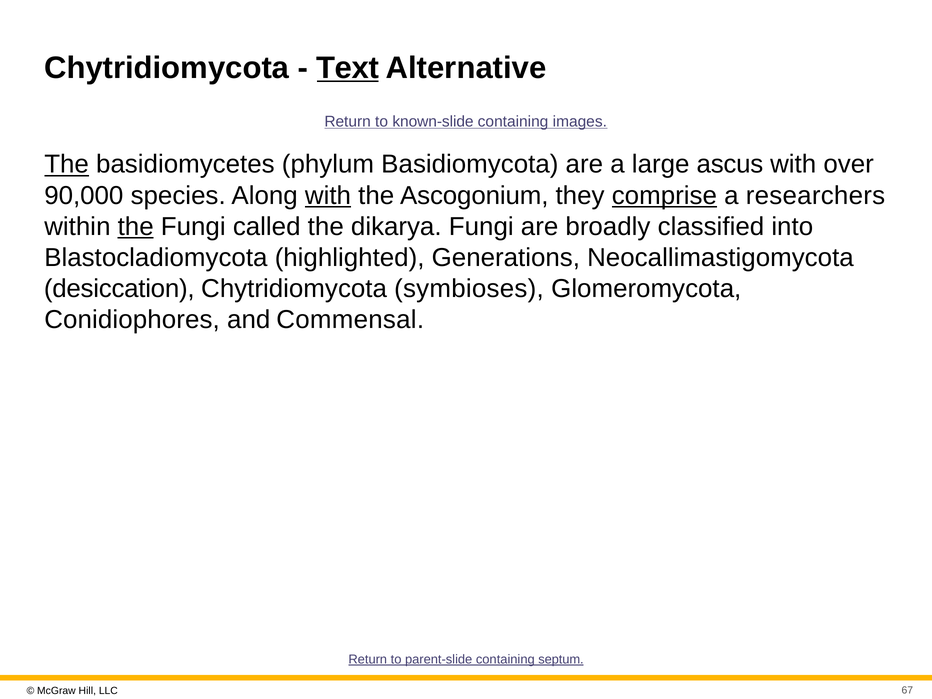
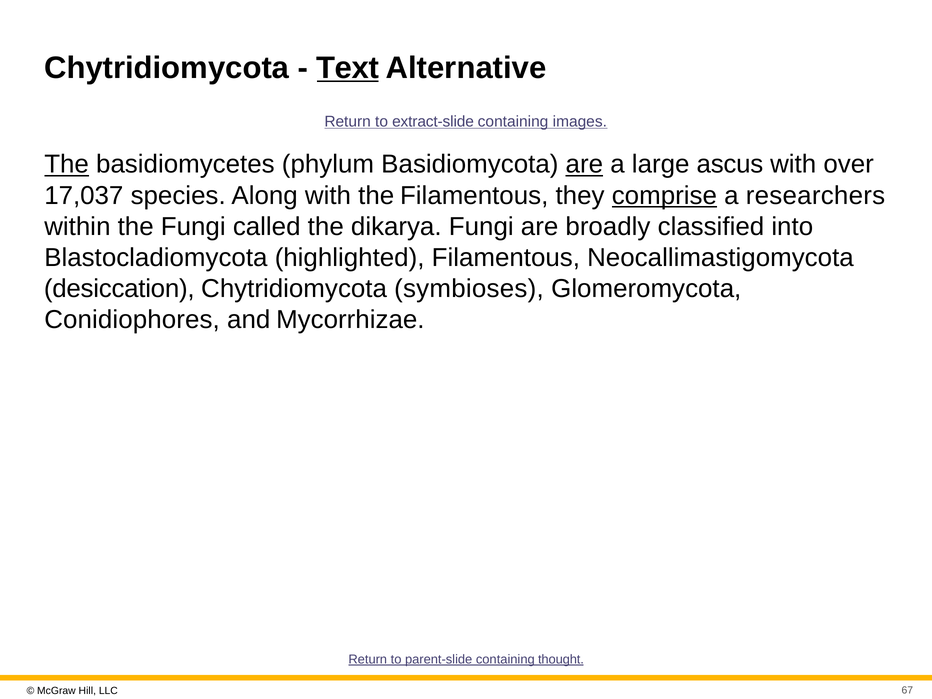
known-slide: known-slide -> extract-slide (433, 121)
are underline: none -> present (584, 164)
90,000: 90,000 -> 17,037 (84, 196)
with underline: present -> none (328, 196)
the Ascogonium: Ascogonium -> Filamentous (474, 196)
the underline: present -> none (136, 227)
highlighted Generations: Generations -> Filamentous (506, 258)
Commensal: Commensal -> Mycorrhizae (350, 320)
septum: septum -> thought (561, 659)
